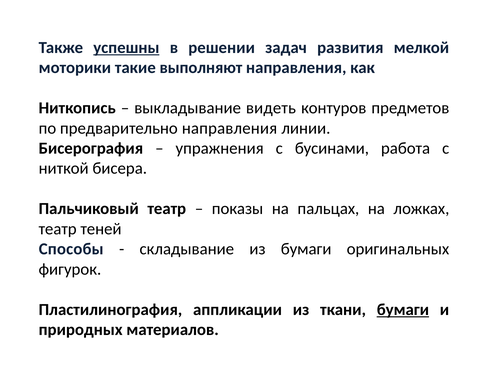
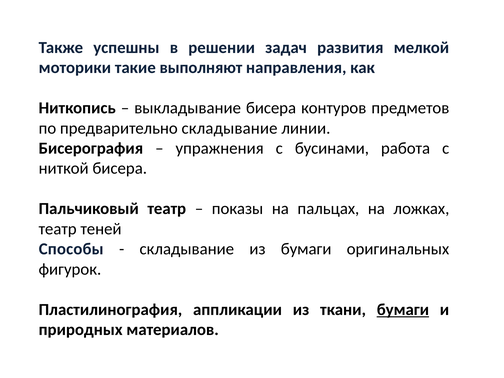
успешны underline: present -> none (126, 47)
выкладывание видеть: видеть -> бисера (271, 108)
предварительно направления: направления -> складывание (230, 128)
